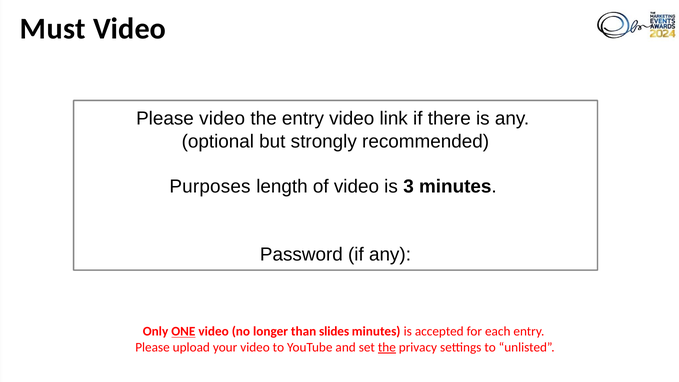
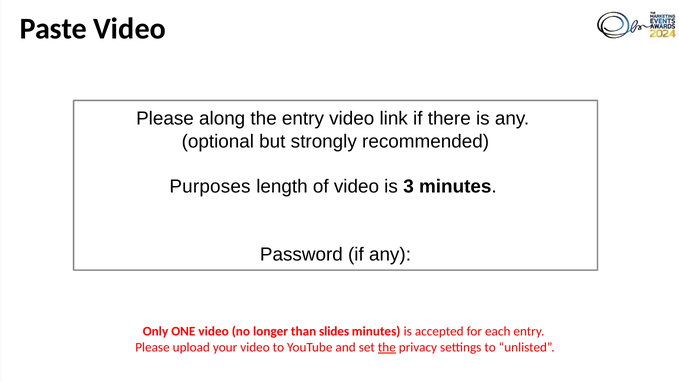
Must: Must -> Paste (53, 29)
Please video: video -> along (222, 119)
ONE underline: present -> none (183, 331)
